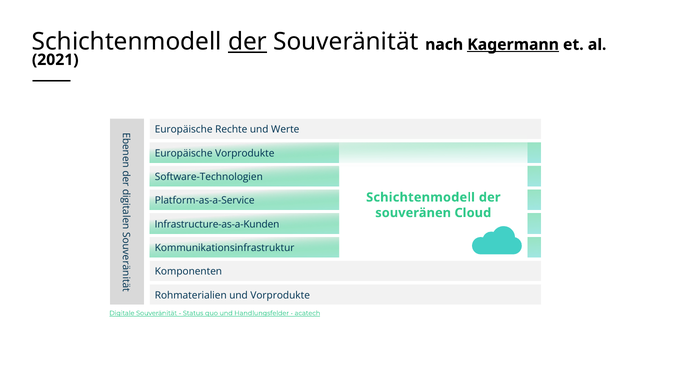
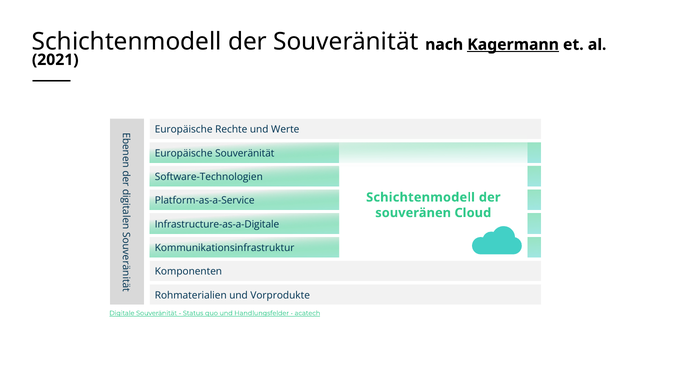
der underline: present -> none (247, 42)
Europäische Vorprodukte: Vorprodukte -> Souveränität (245, 153)
Infrastructure-as-a-Kunden: Infrastructure-as-a-Kunden -> Infrastructure-as-a-Digitale (217, 224)
